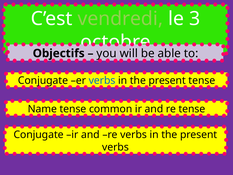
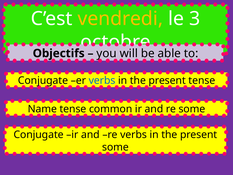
vendredi colour: light green -> yellow (120, 19)
re tense: tense -> some (192, 109)
verbs: verbs -> some (115, 147)
